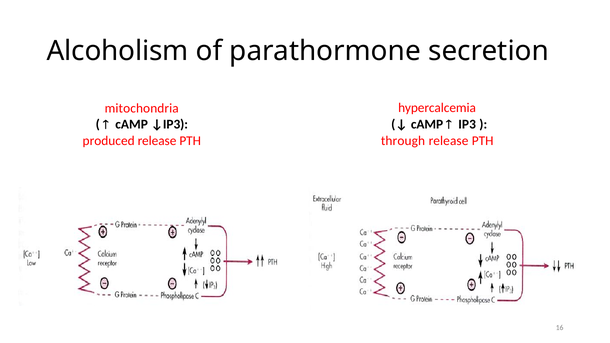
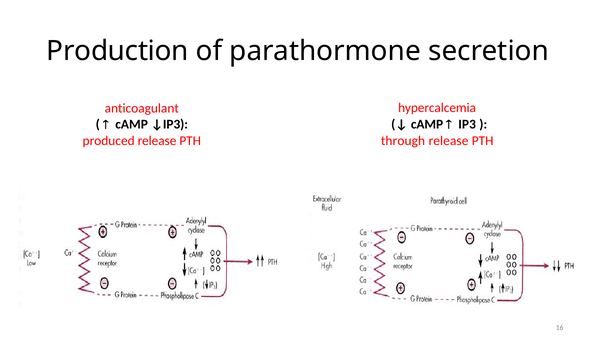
Alcoholism: Alcoholism -> Production (118, 51)
mitochondria: mitochondria -> anticoagulant (142, 108)
